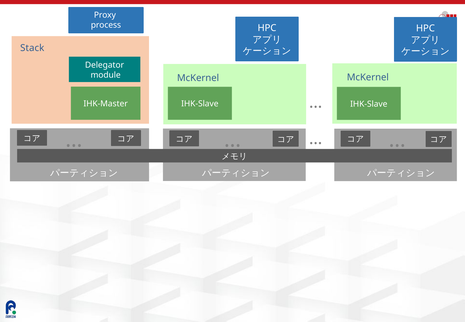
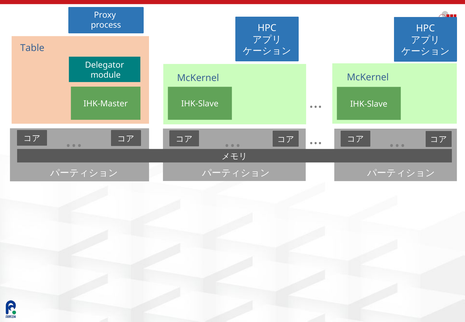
Stack: Stack -> Table (32, 48)
